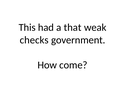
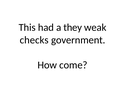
that: that -> they (73, 27)
